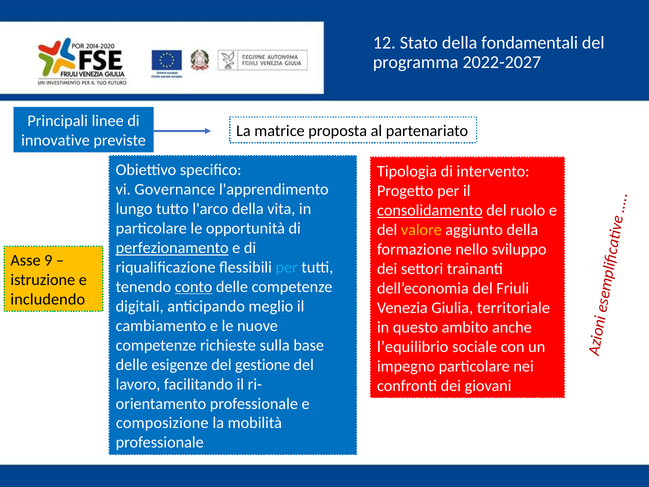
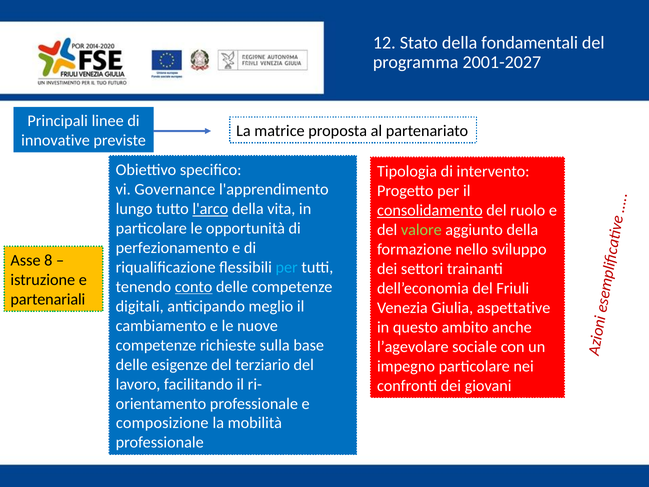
2022-2027: 2022-2027 -> 2001-2027 (502, 62)
l'arco underline: none -> present (210, 209)
valore colour: yellow -> light green (421, 230)
perfezionamento underline: present -> none (172, 248)
9: 9 -> 8 (48, 260)
includendo: includendo -> partenariali (48, 299)
territoriale: territoriale -> aspettative (514, 308)
l’equilibrio: l’equilibrio -> l’agevolare (413, 347)
gestione: gestione -> terziario (263, 364)
